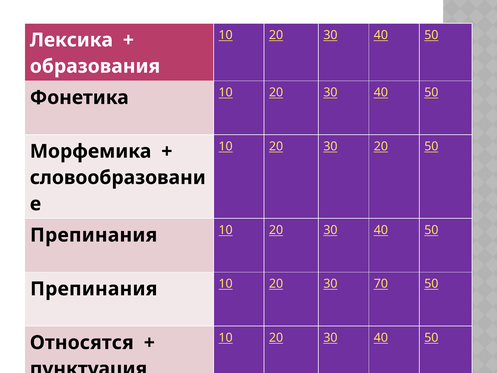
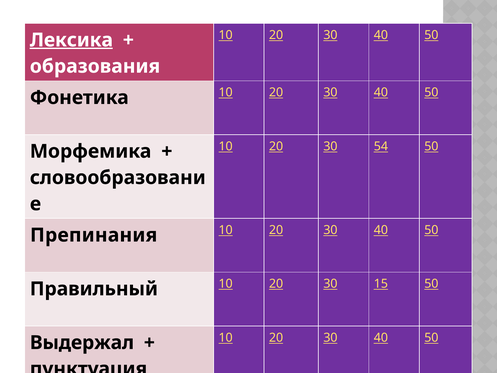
Лексика underline: none -> present (71, 40)
30 20: 20 -> 54 (381, 146)
Препинания: Препинания -> Правильный (94, 289)
70: 70 -> 15 (381, 284)
Относятся: Относятся -> Выдержал (82, 342)
